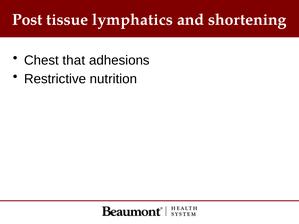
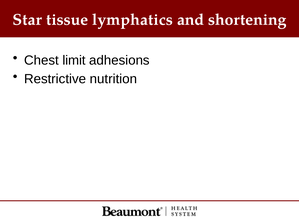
Post: Post -> Star (27, 20)
that: that -> limit (74, 60)
